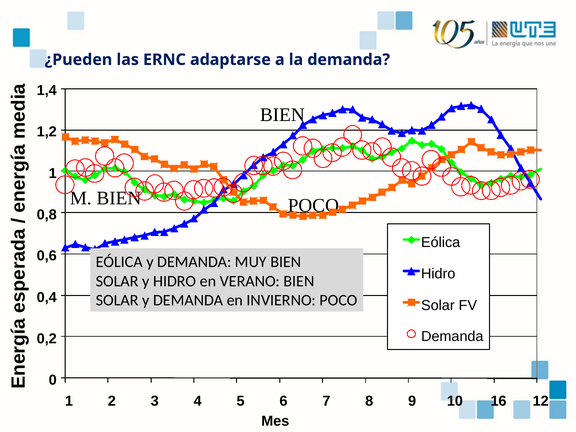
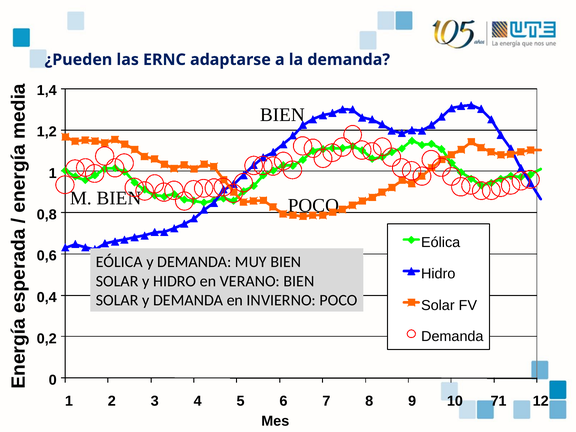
16: 16 -> 71 (499, 401)
